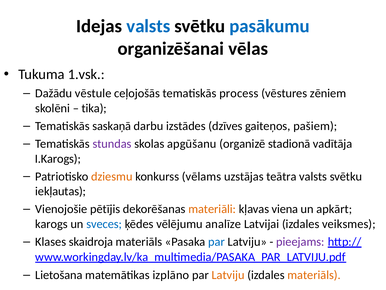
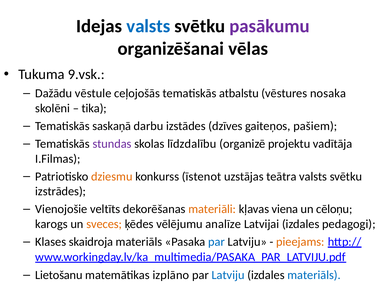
pasākumu colour: blue -> purple (270, 26)
1.vsk: 1.vsk -> 9.vsk (86, 74)
process: process -> atbalstu (239, 93)
zēniem: zēniem -> nosaka (328, 93)
apgūšanu: apgūšanu -> līdzdalību (192, 144)
stadionā: stadionā -> projektu (289, 144)
I.Karogs: I.Karogs -> I.Filmas (58, 158)
vēlams: vēlams -> īstenot (202, 176)
iekļautas: iekļautas -> izstrādes (61, 191)
pētījis: pētījis -> veltīts (105, 209)
apkārt: apkārt -> cēloņu (334, 209)
sveces colour: blue -> orange (104, 224)
veiksmes: veiksmes -> pedagogi (349, 224)
pieejams colour: purple -> orange (300, 241)
Lietošana: Lietošana -> Lietošanu (59, 275)
Latviju colour: orange -> blue (228, 275)
materiāls colour: orange -> blue (314, 275)
